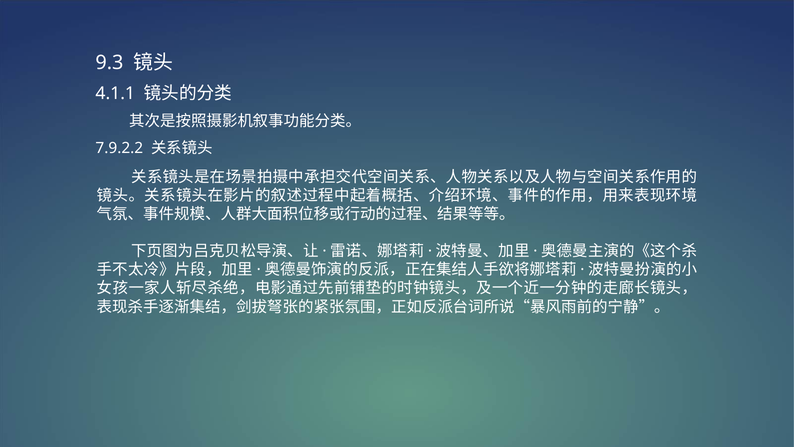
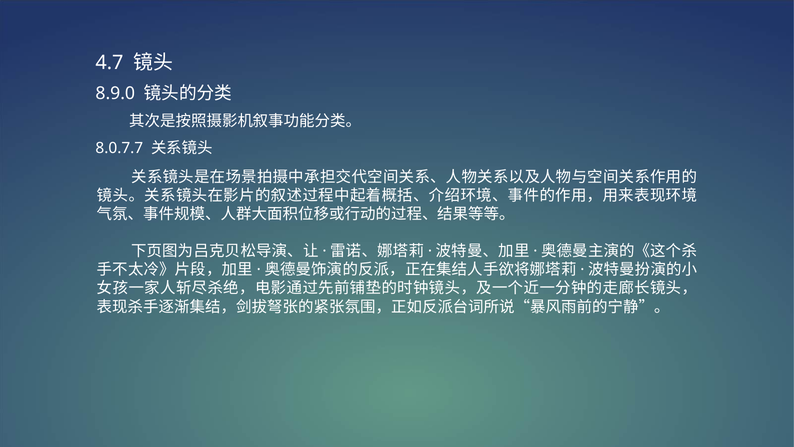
9.3: 9.3 -> 4.7 (109, 63)
4.1.1: 4.1.1 -> 8.9.0 (115, 93)
7.9.2.2: 7.9.2.2 -> 8.0.7.7 (119, 148)
